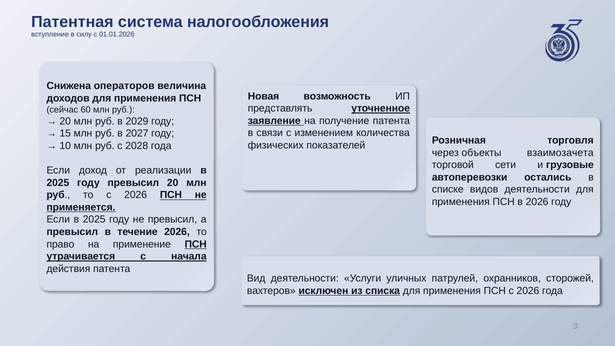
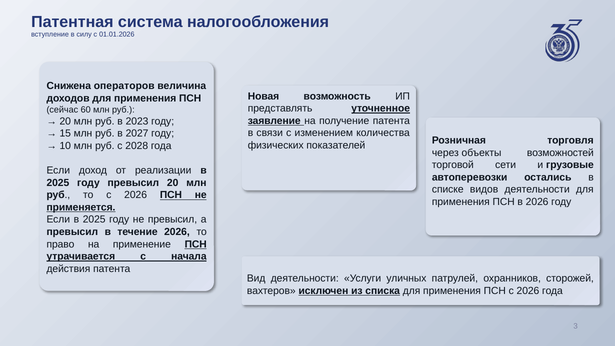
2029: 2029 -> 2023 (137, 121)
взаимозачета: взаимозачета -> возможностей (560, 153)
